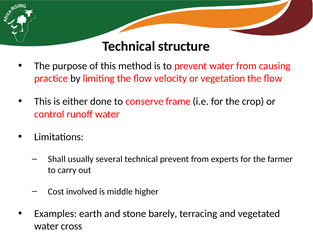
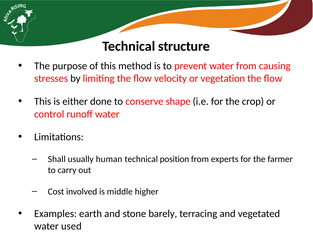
practice: practice -> stresses (51, 78)
frame: frame -> shape (178, 101)
several: several -> human (109, 159)
technical prevent: prevent -> position (174, 159)
cross: cross -> used (71, 226)
